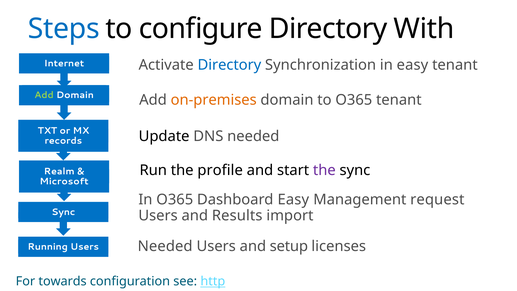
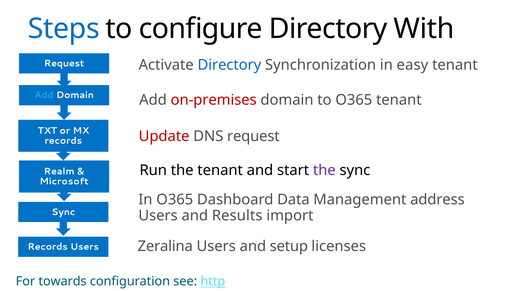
Internet: Internet -> Request (64, 63)
Add colour: light green -> light blue (44, 95)
on-premises colour: orange -> red (214, 100)
Update colour: black -> red (164, 136)
DNS needed: needed -> request (253, 136)
the profile: profile -> tenant (220, 170)
Dashboard Easy: Easy -> Data (293, 199)
request: request -> address (437, 199)
Needed: Needed -> Zeralina (165, 246)
Running: Running -> Records (48, 247)
